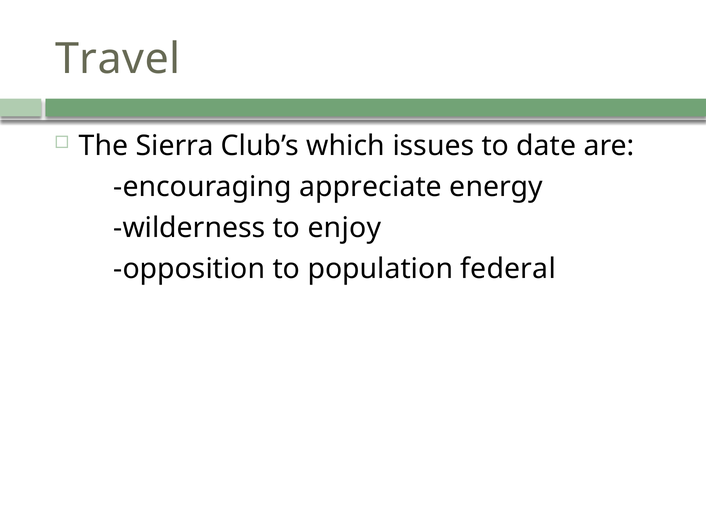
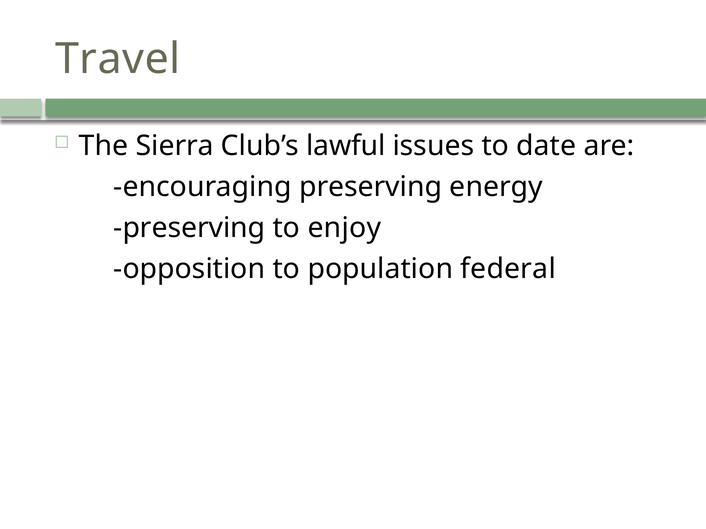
which: which -> lawful (346, 146)
encouraging appreciate: appreciate -> preserving (371, 187)
wilderness: wilderness -> preserving (189, 228)
